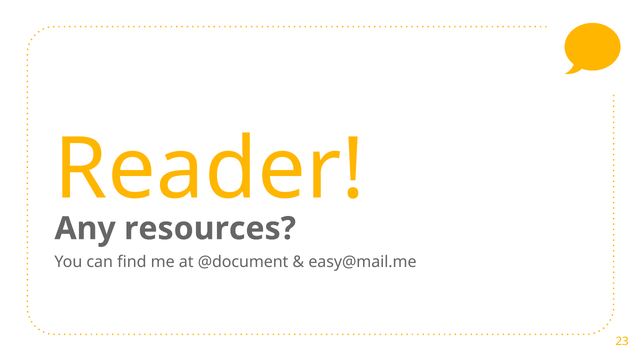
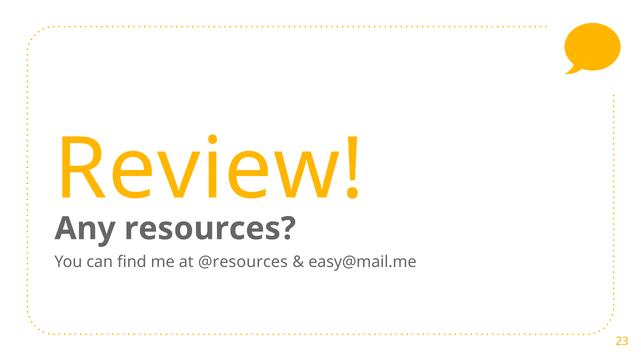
Reader: Reader -> Review (209, 169)
@document: @document -> @resources (243, 261)
